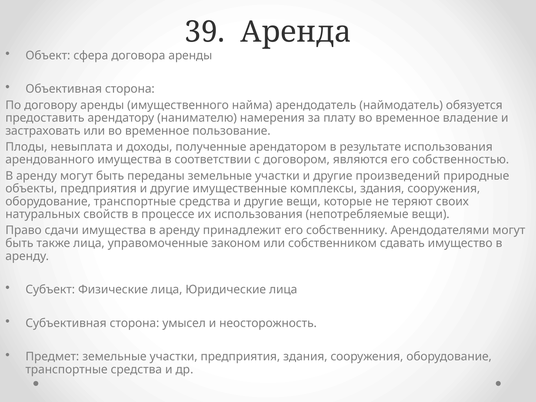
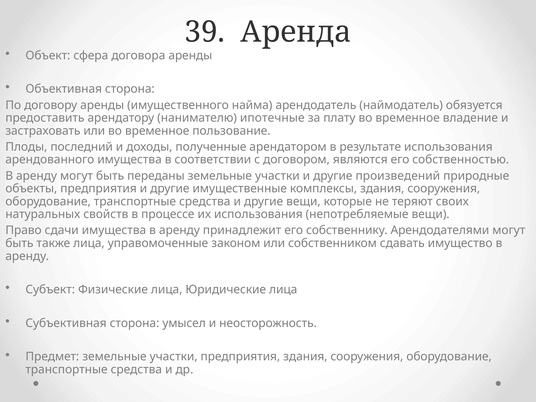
намерения: намерения -> ипотечные (272, 118)
невыплата: невыплата -> последний (82, 147)
